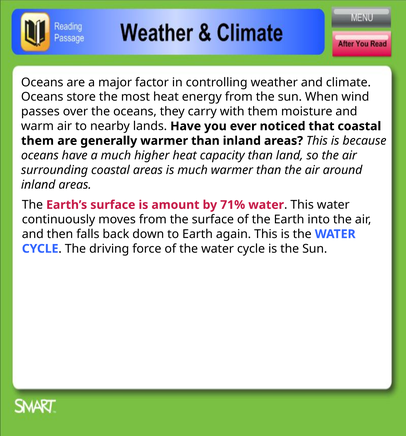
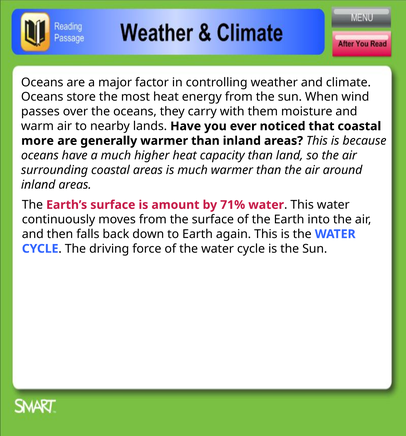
them: them -> more (38, 141)
